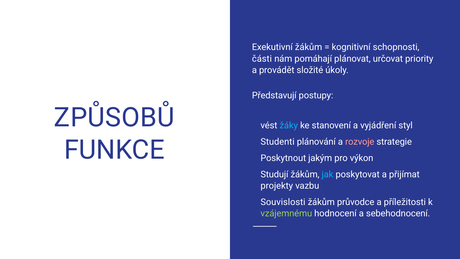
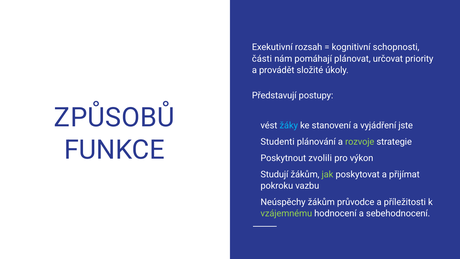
Exekutivní žákům: žákům -> rozsah (309, 47)
styl: styl -> jste (406, 125)
rozvoje colour: pink -> light green (360, 142)
jakým: jakým -> zvolili (320, 158)
jak colour: light blue -> light green (327, 174)
projekty: projekty -> pokroku (277, 186)
Souvislosti: Souvislosti -> Neúspěchy (283, 202)
